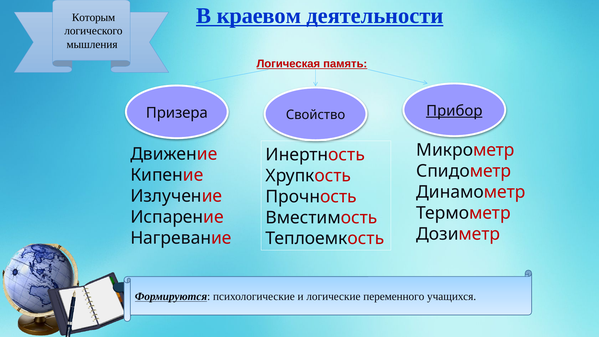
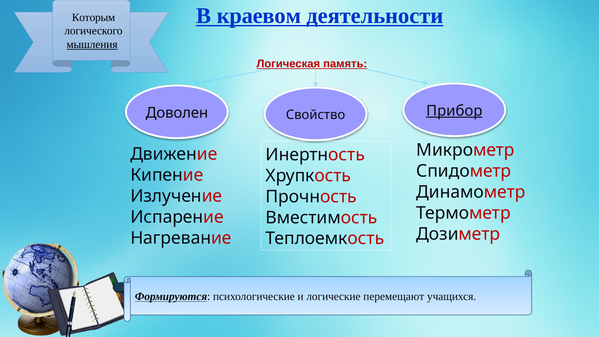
мышления underline: none -> present (92, 44)
Призера: Призера -> Доволен (177, 113)
переменного: переменного -> перемещают (394, 296)
